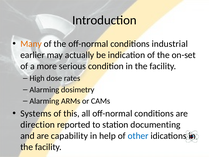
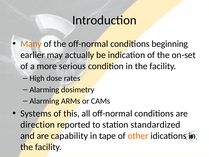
industrial: industrial -> beginning (170, 44)
documenting: documenting -> standardized (155, 124)
help: help -> tape (108, 136)
other colour: blue -> orange (138, 136)
